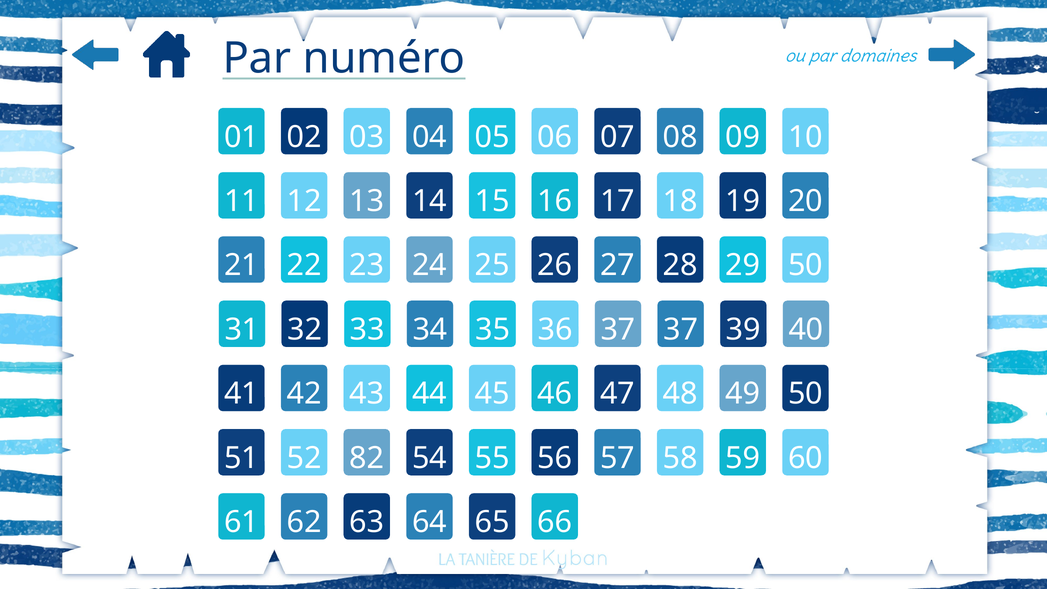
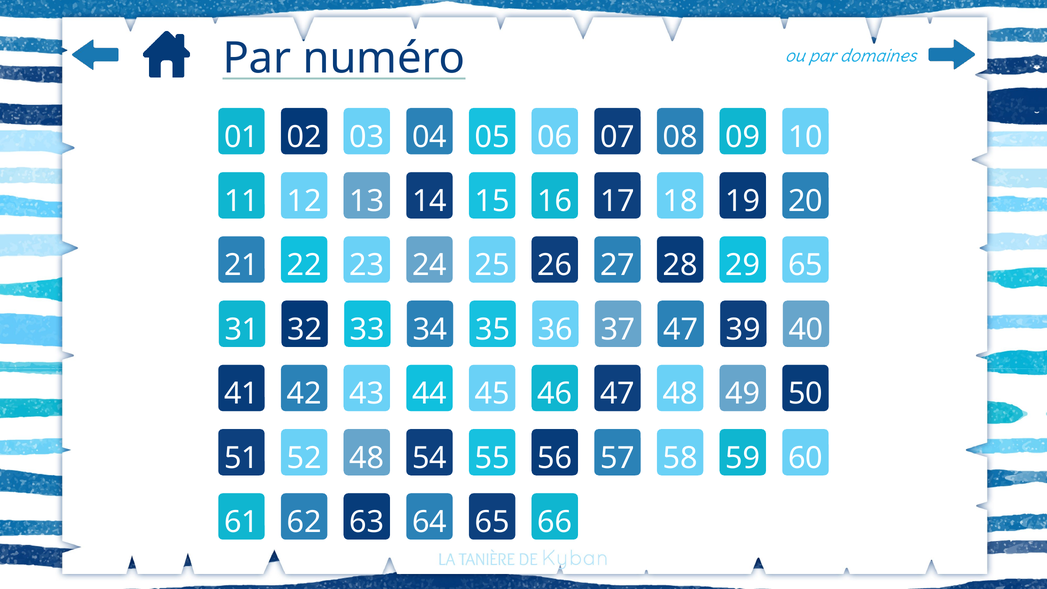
29 50: 50 -> 65 (805, 265)
37 37: 37 -> 47 (681, 330)
52 82: 82 -> 48 (367, 458)
